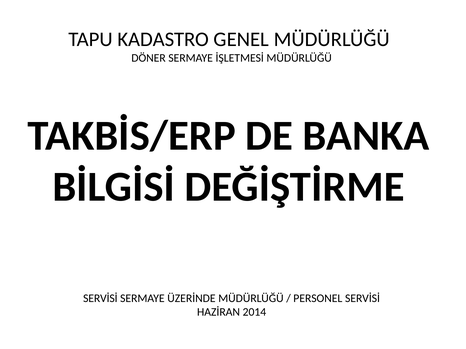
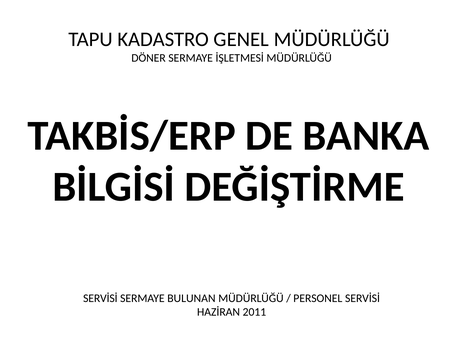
ÜZERİNDE: ÜZERİNDE -> BULUNAN (191, 299)
2014: 2014 -> 2011 (254, 313)
